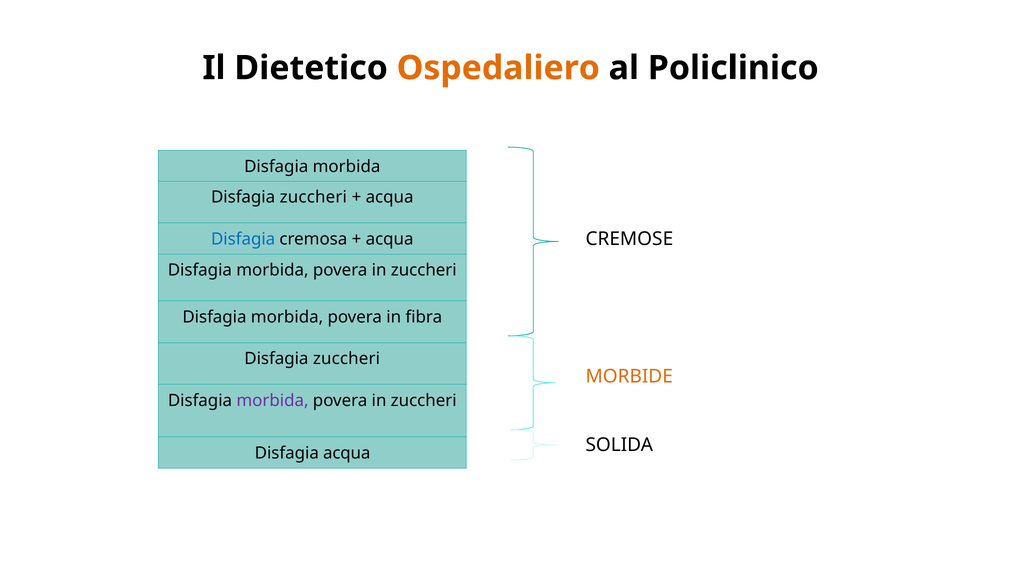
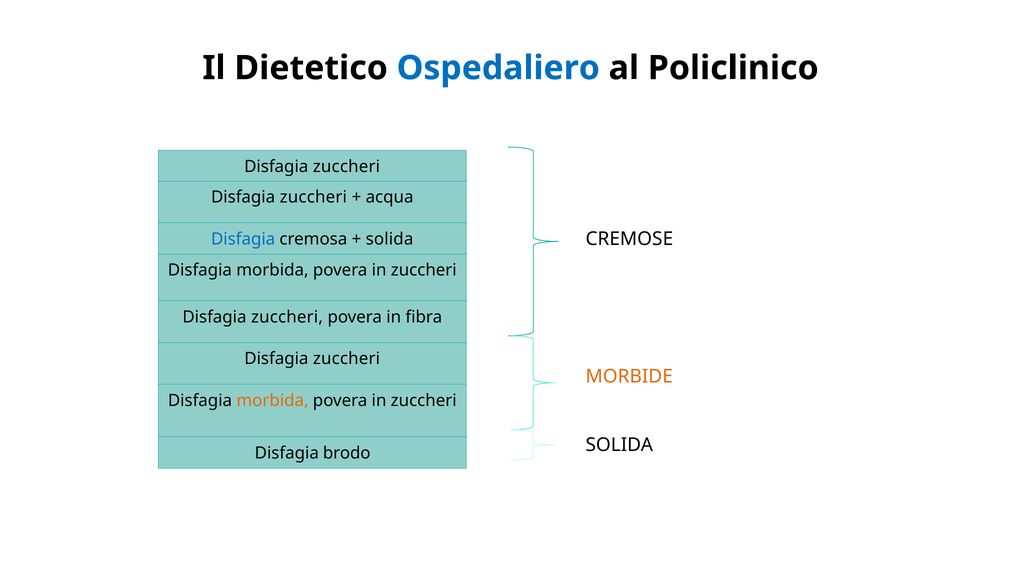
Ospedaliero colour: orange -> blue (498, 68)
morbida: morbida -> zuccheri (346, 166)
acqua: acqua -> solida (390, 239)
morbida: morbida -> zuccheri (287, 317)
morbida colour: purple -> orange (272, 400)
Disfagia acqua: acqua -> brodo (347, 453)
